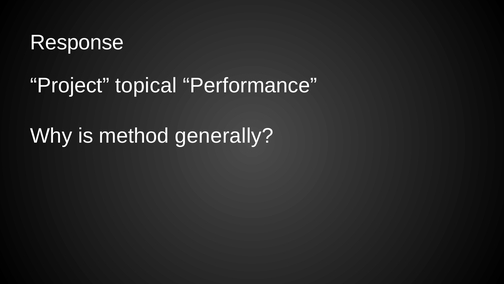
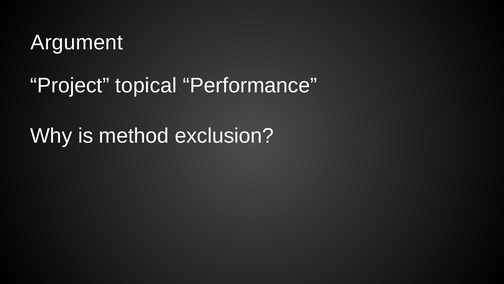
Response: Response -> Argument (77, 42)
generally: generally -> exclusion (224, 136)
